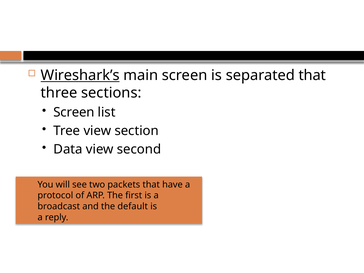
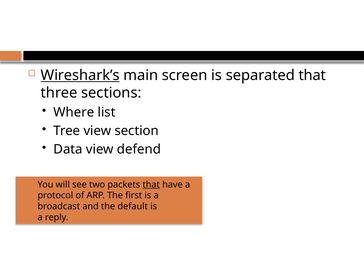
Screen: Screen -> Where (74, 112)
second: second -> defend (139, 149)
that underline: none -> present (151, 184)
